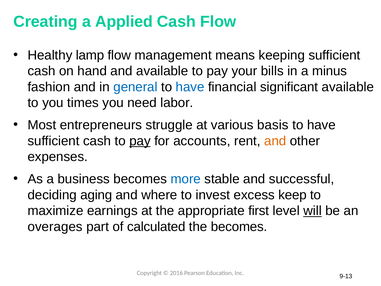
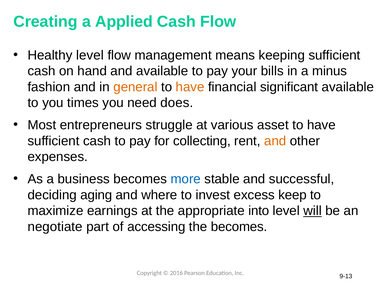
Healthy lamp: lamp -> level (90, 55)
general colour: blue -> orange (135, 87)
have colour: blue -> orange (190, 87)
labor: labor -> does (177, 103)
basis: basis -> asset (273, 125)
pay underline: present -> none (140, 141)
accounts: accounts -> collecting (202, 141)
first: first -> into (259, 211)
overages: overages -> negotiate (55, 226)
calculated: calculated -> accessing (156, 226)
